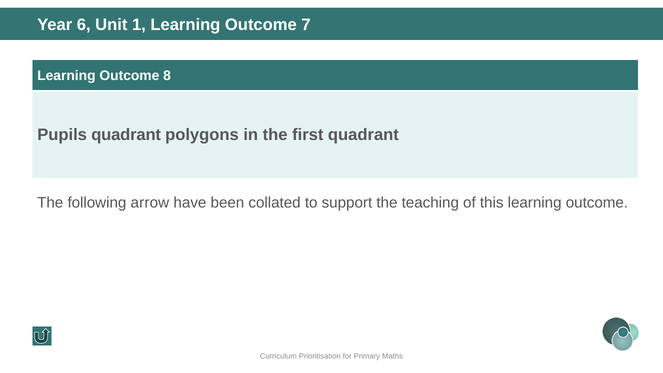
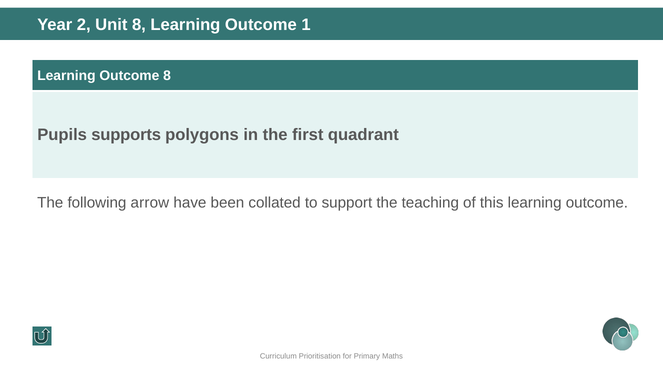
6: 6 -> 2 (84, 25)
Unit 1: 1 -> 8 (139, 25)
7: 7 -> 1 (306, 25)
Pupils quadrant: quadrant -> supports (126, 135)
